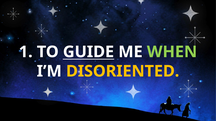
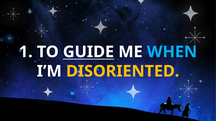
WHEN colour: light green -> light blue (172, 52)
